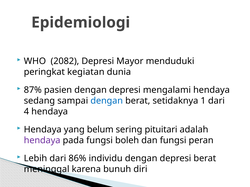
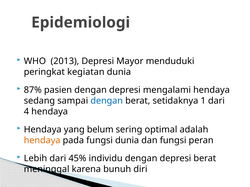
2082: 2082 -> 2013 (65, 61)
pituitari: pituitari -> optimal (161, 130)
hendaya colour: purple -> orange (42, 141)
fungsi boleh: boleh -> dunia (127, 141)
86%: 86% -> 45% (77, 159)
